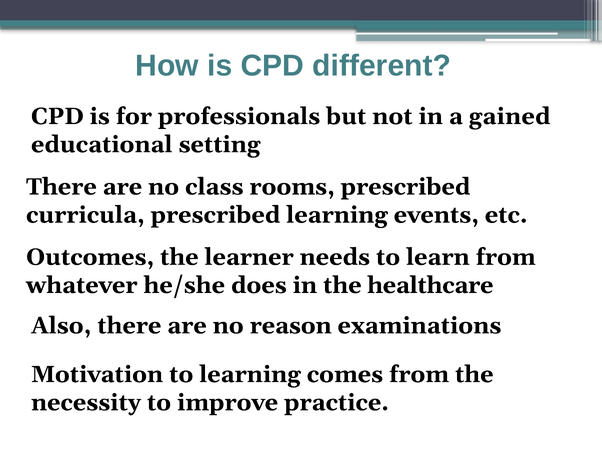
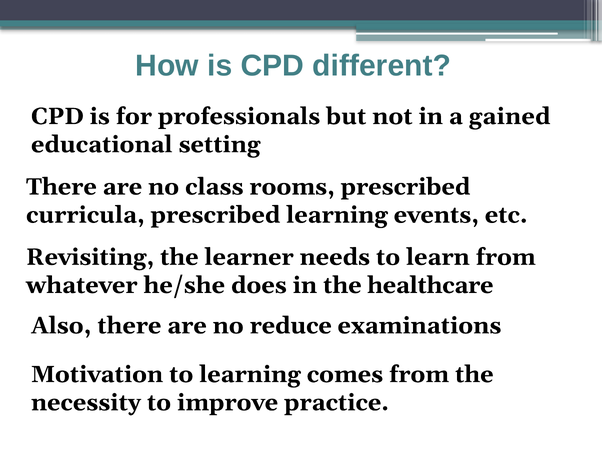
Outcomes: Outcomes -> Revisiting (90, 257)
reason: reason -> reduce (291, 325)
